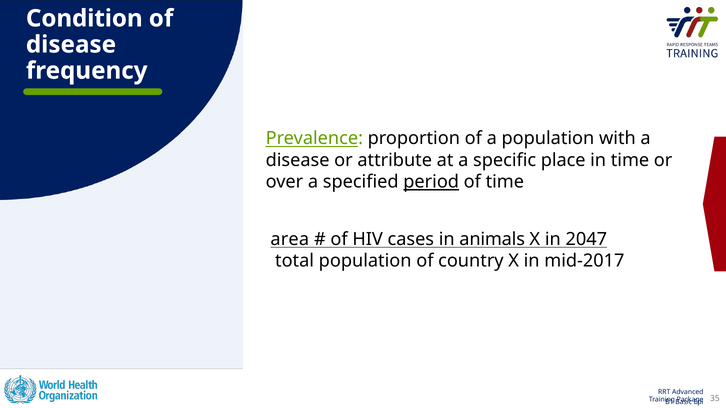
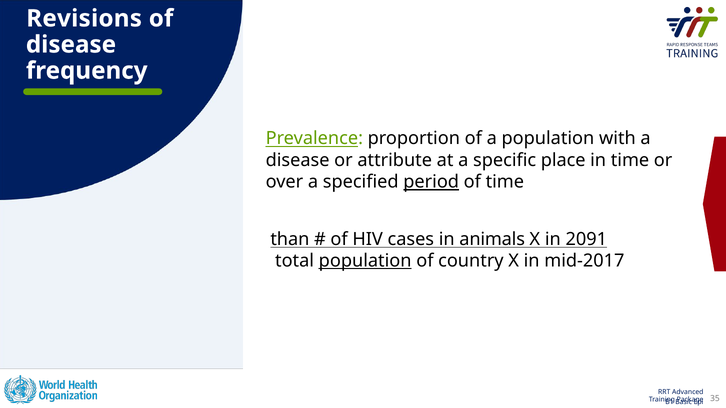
Condition: Condition -> Revisions (84, 18)
area: area -> than (290, 239)
2047: 2047 -> 2091 (586, 239)
population underline: none -> present (365, 261)
